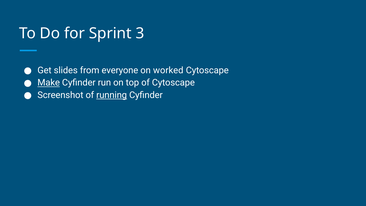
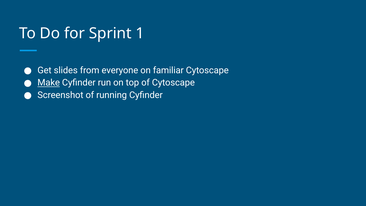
3: 3 -> 1 (140, 33)
worked: worked -> familiar (168, 70)
running underline: present -> none (112, 95)
